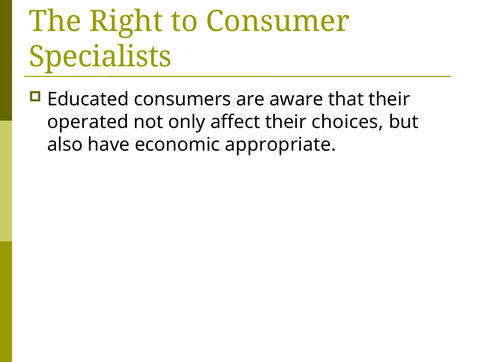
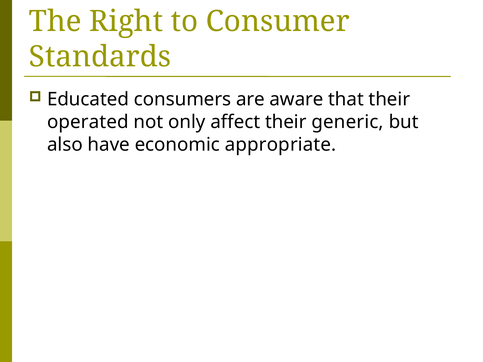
Specialists: Specialists -> Standards (100, 57)
choices: choices -> generic (348, 122)
